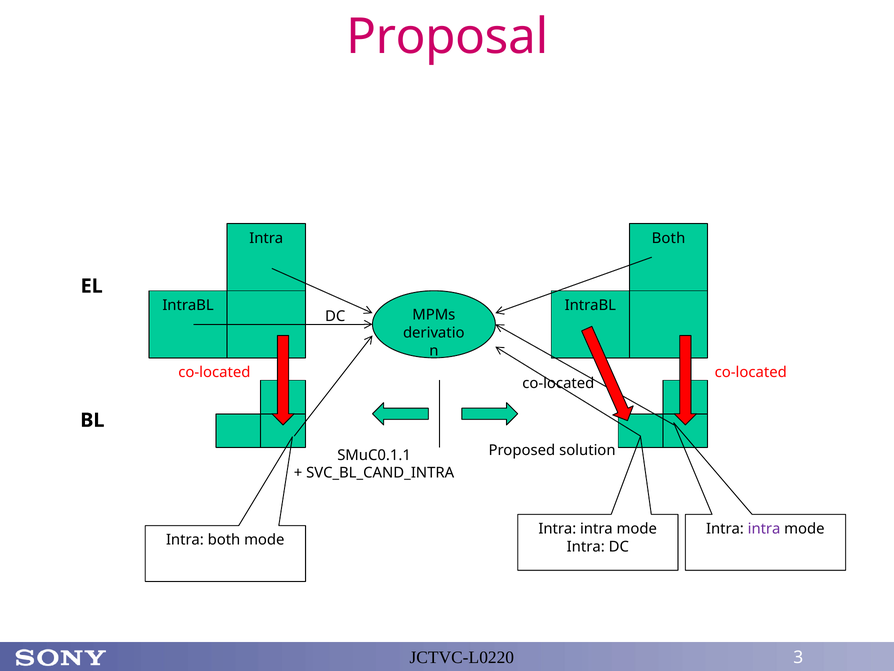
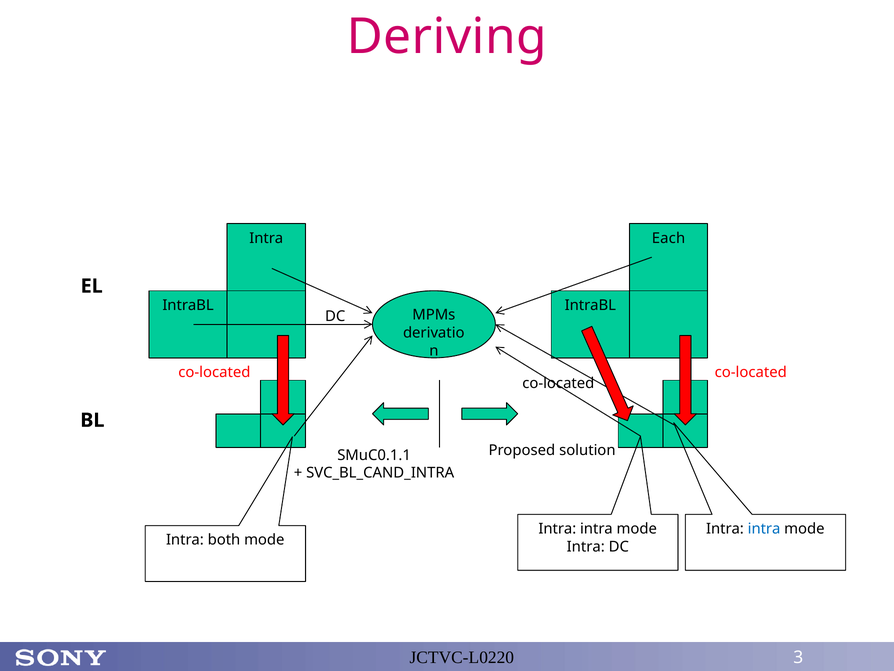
Proposal: Proposal -> Deriving (447, 37)
Both: Both -> Each (668, 238)
intra colour: purple -> blue (764, 528)
